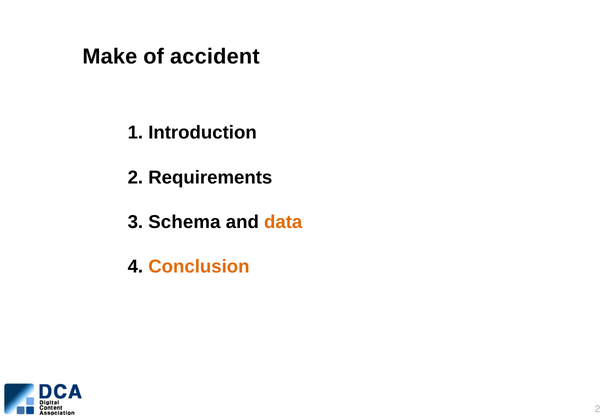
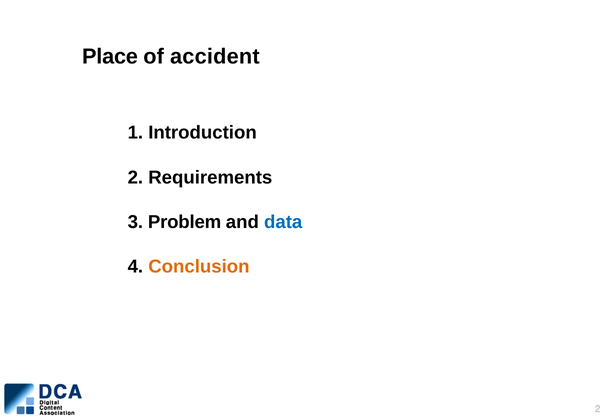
Make: Make -> Place (110, 57)
Schema: Schema -> Problem (185, 222)
data colour: orange -> blue (283, 222)
